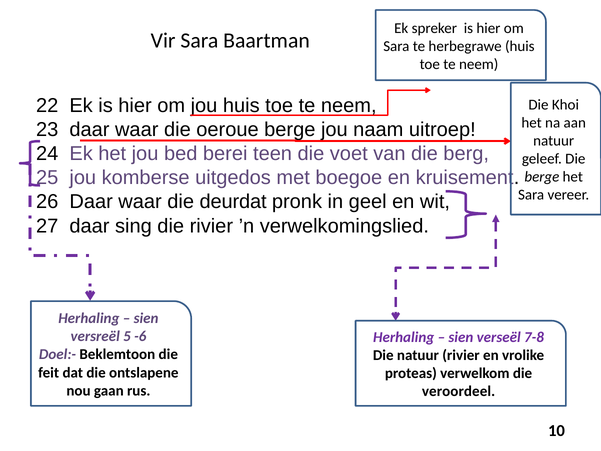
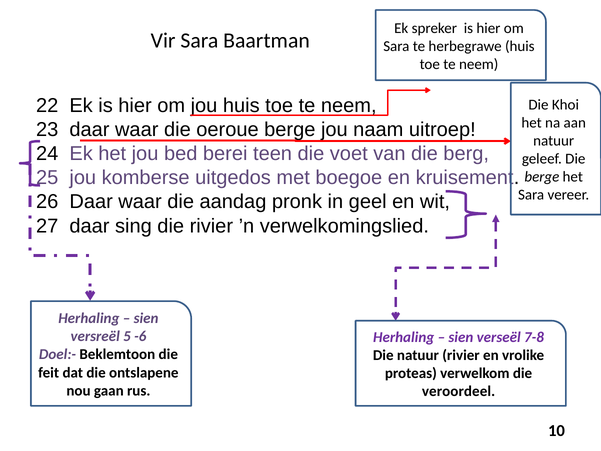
deurdat: deurdat -> aandag (233, 202)
